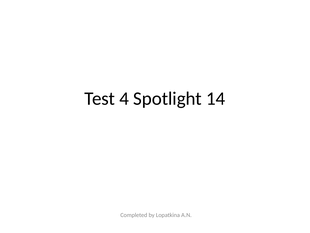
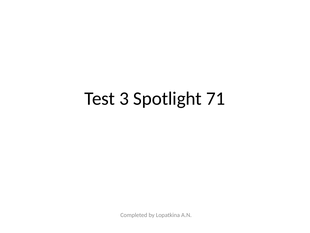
4: 4 -> 3 (124, 98)
14: 14 -> 71 (216, 98)
